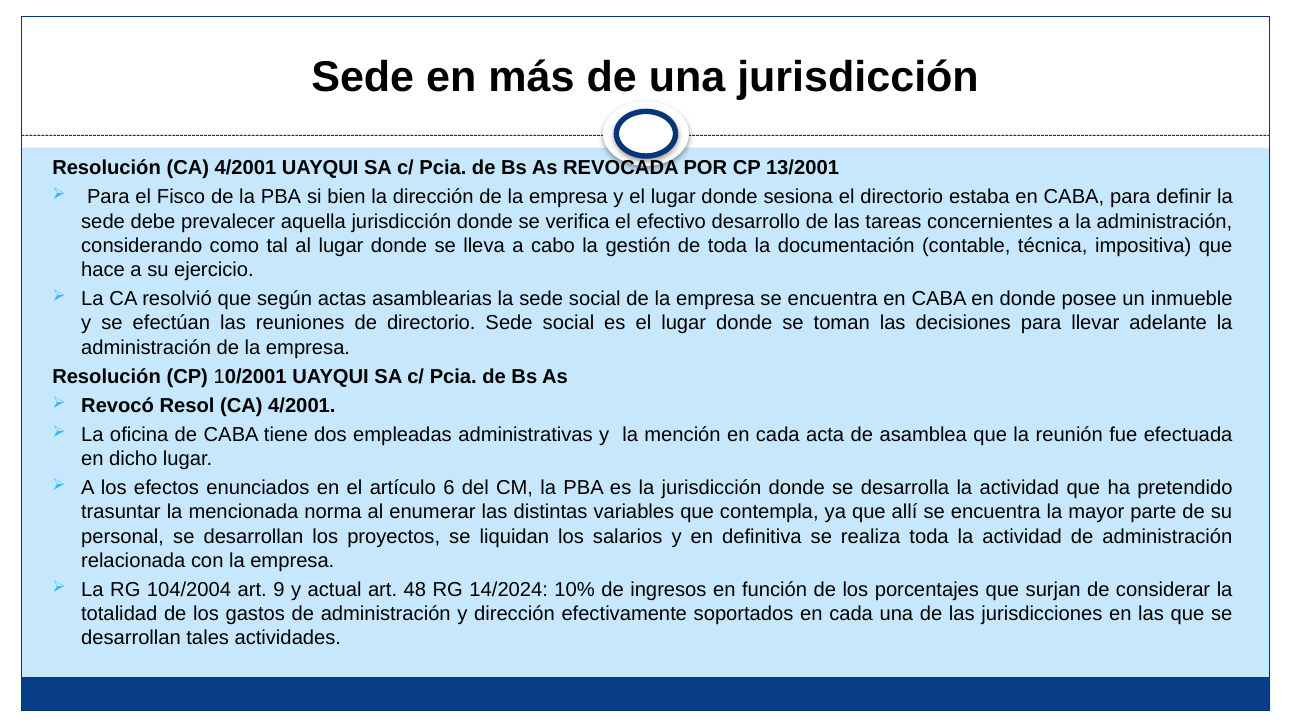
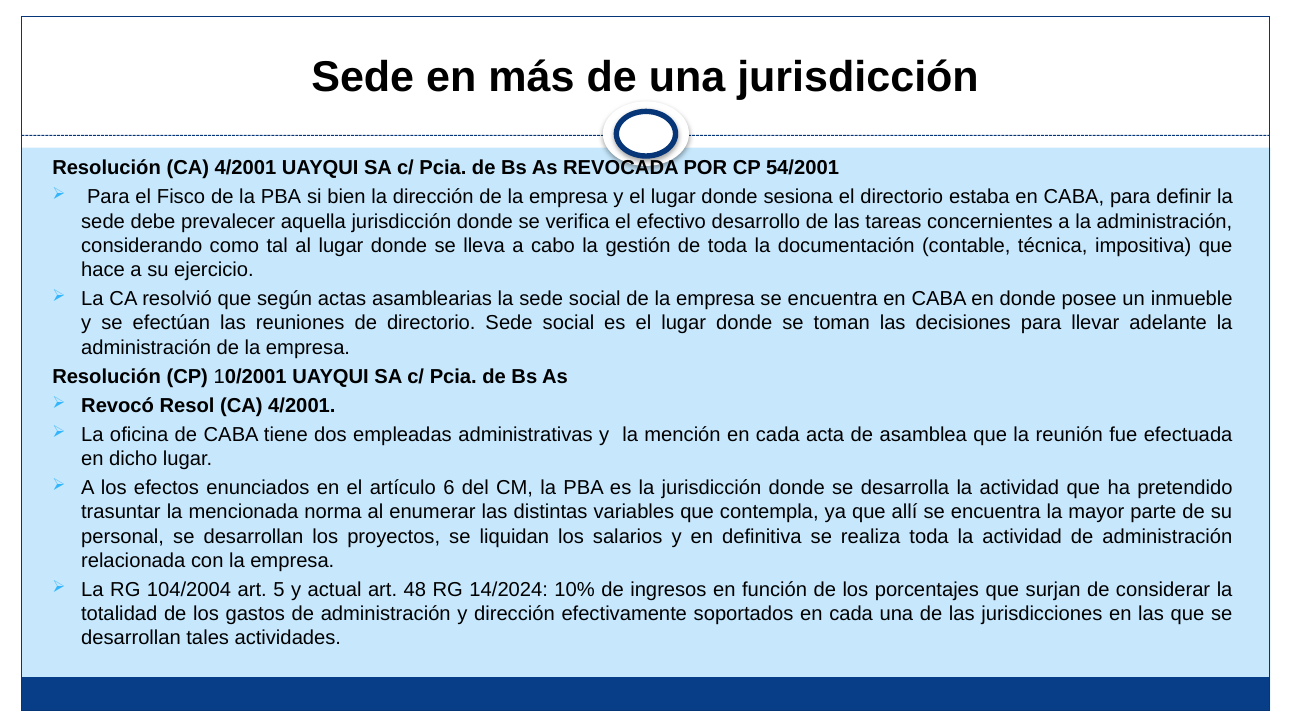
13/2001: 13/2001 -> 54/2001 (802, 168)
9: 9 -> 5 (279, 590)
